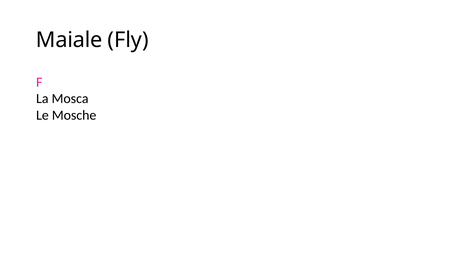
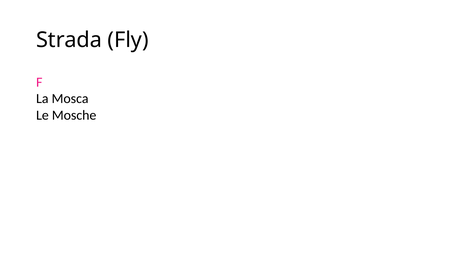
Maiale: Maiale -> Strada (69, 40)
